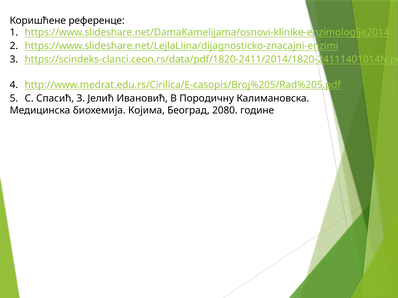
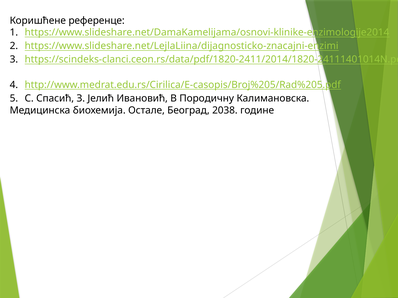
Којима: Којима -> Остале (146, 110)
2080: 2080 -> 2038 (225, 110)
